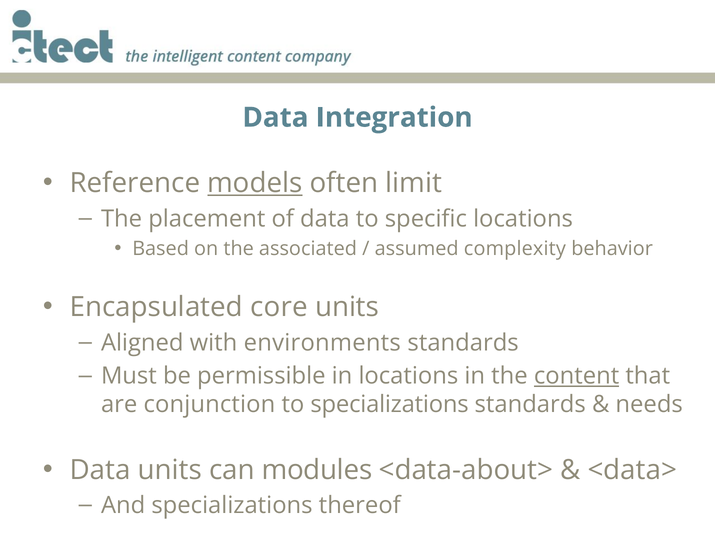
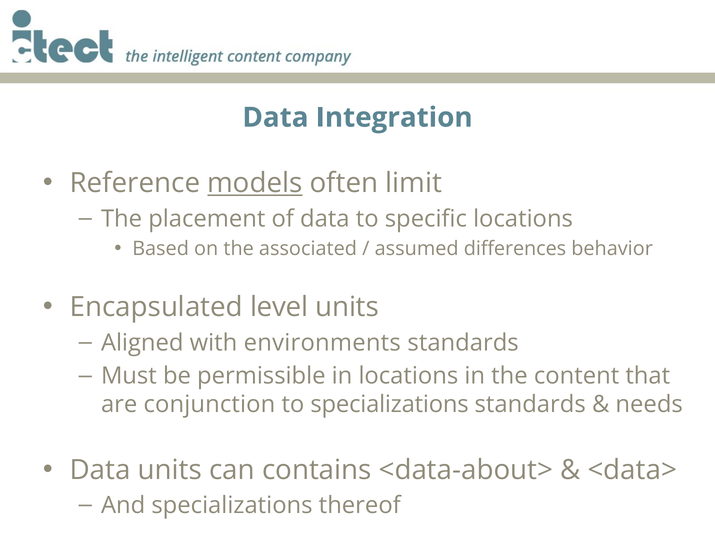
complexity: complexity -> differences (515, 249)
core: core -> level (279, 307)
content underline: present -> none (577, 376)
modules: modules -> contains (317, 470)
